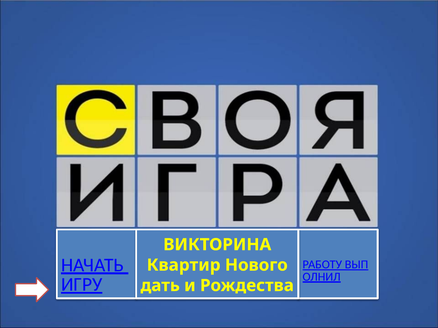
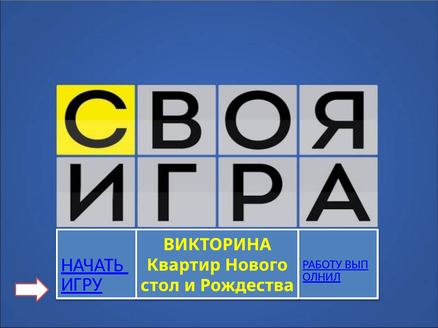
дать: дать -> стол (160, 286)
